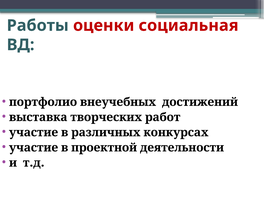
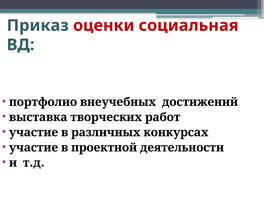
Работы: Работы -> Приказ (38, 25)
